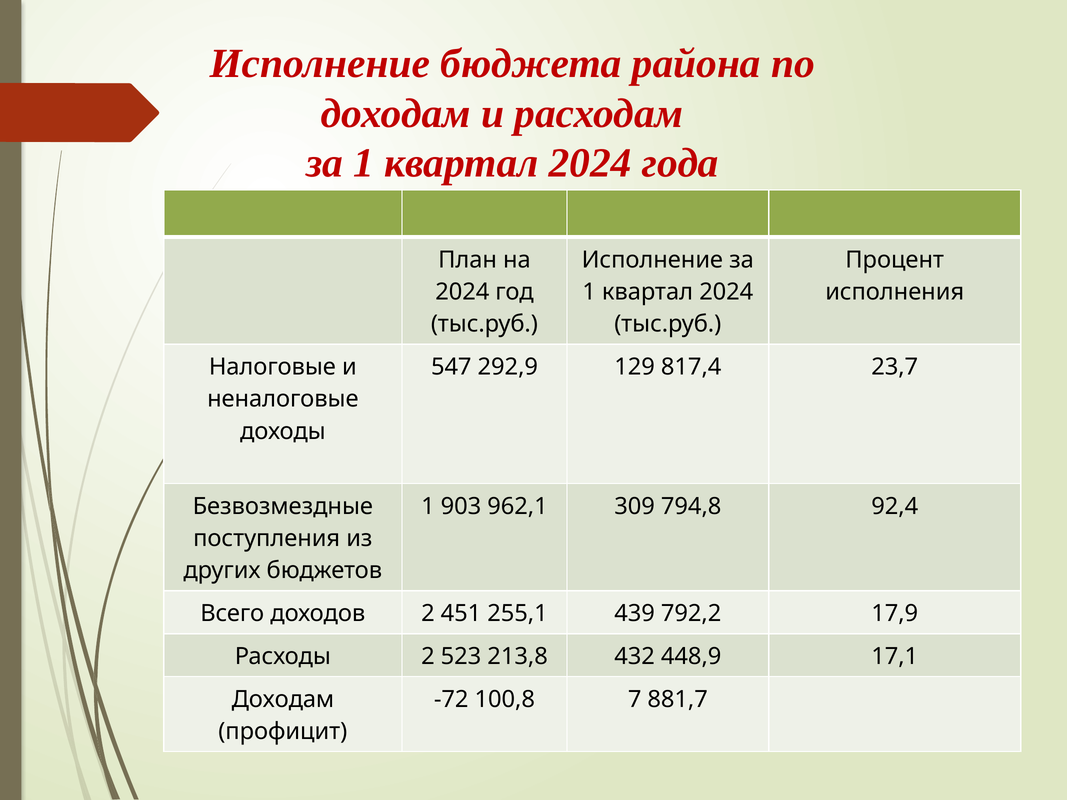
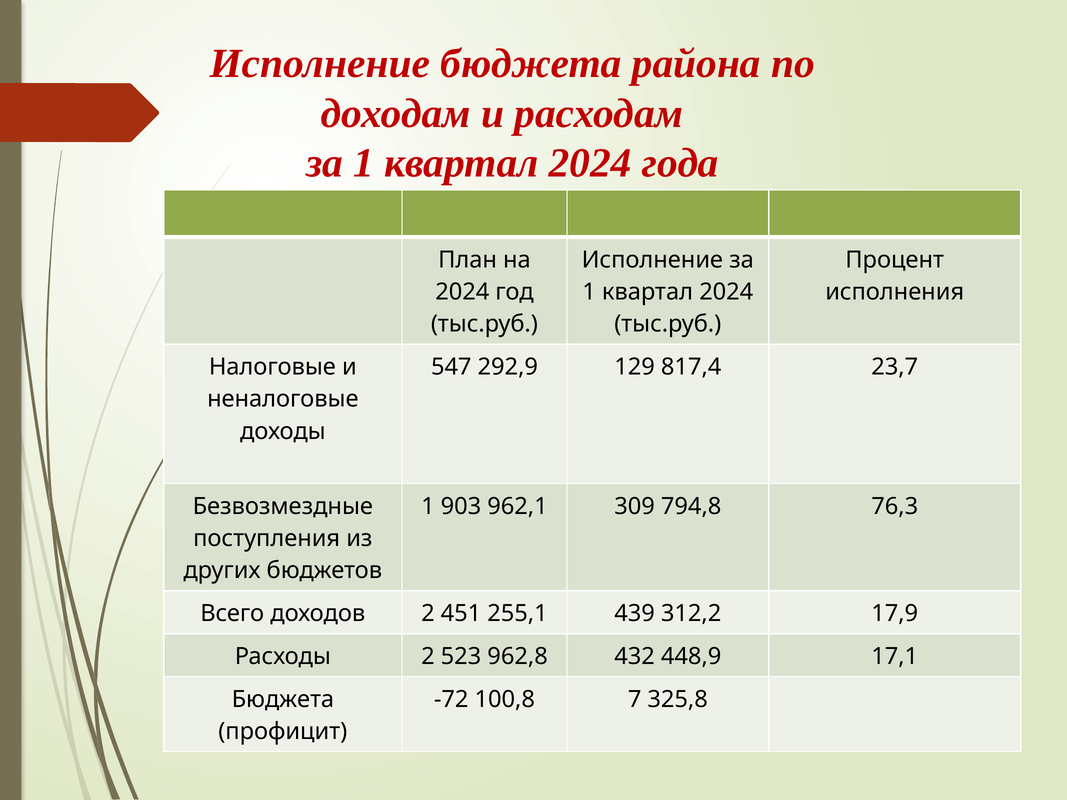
92,4: 92,4 -> 76,3 (895, 506)
792,2: 792,2 -> 312,2 (691, 614)
213,8: 213,8 -> 962,8 (518, 657)
Доходам: Доходам -> Бюджета (283, 700)
881,7: 881,7 -> 325,8 (678, 700)
